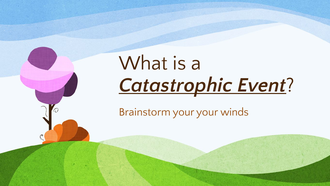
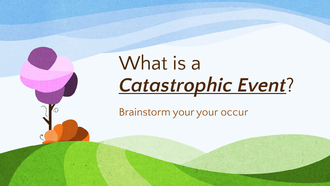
winds: winds -> occur (234, 112)
